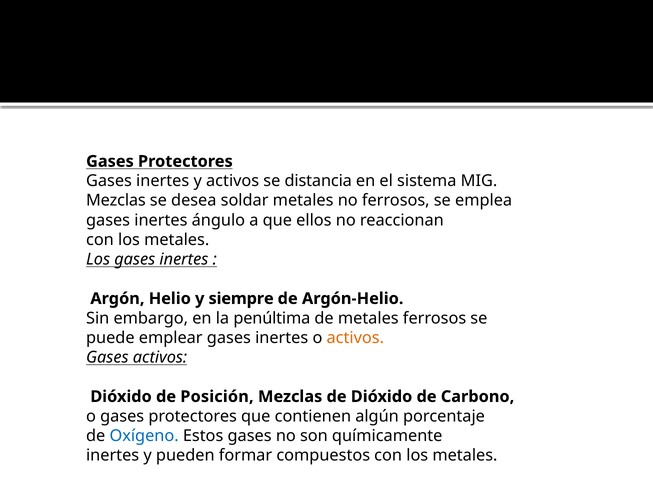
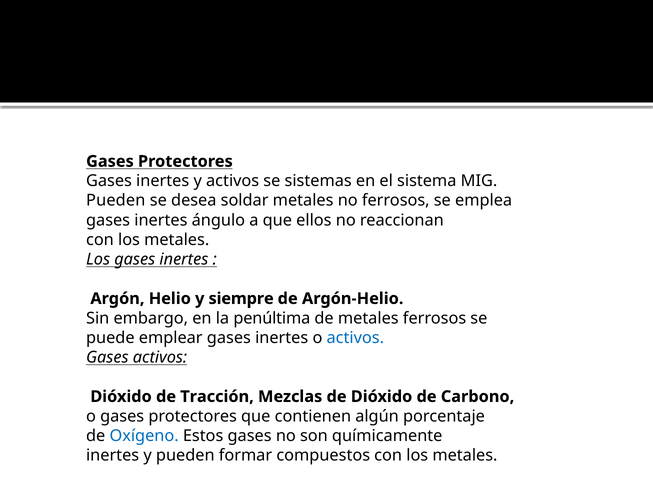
distancia: distancia -> sistemas (318, 181)
Mezclas: Mezclas -> Pueden (116, 200)
activos colour: orange -> blue (355, 338)
Posición: Posición -> Tracción (217, 396)
